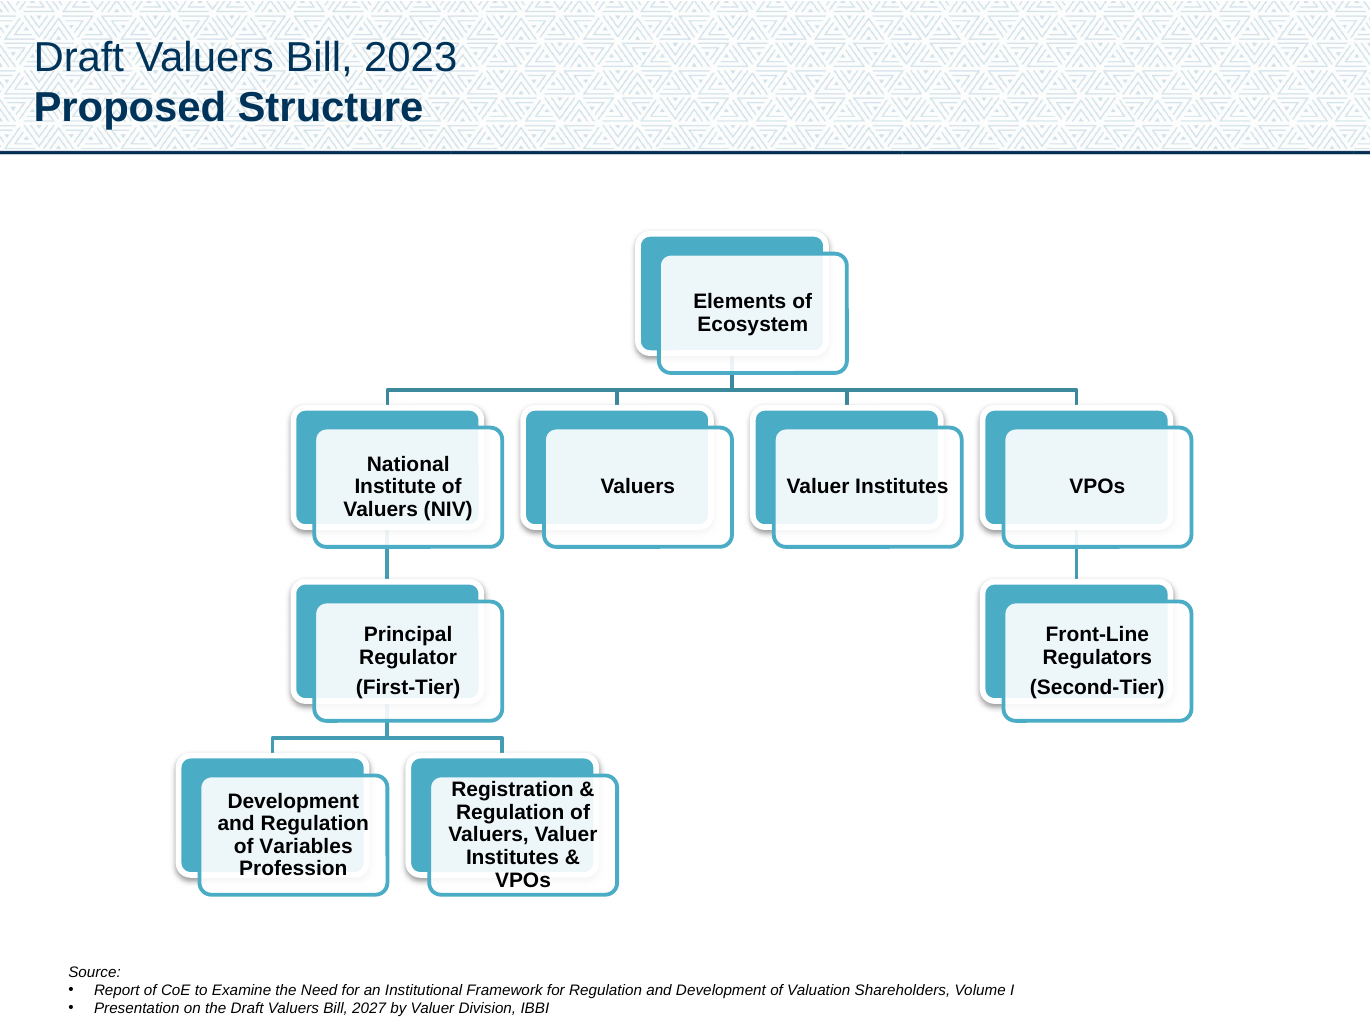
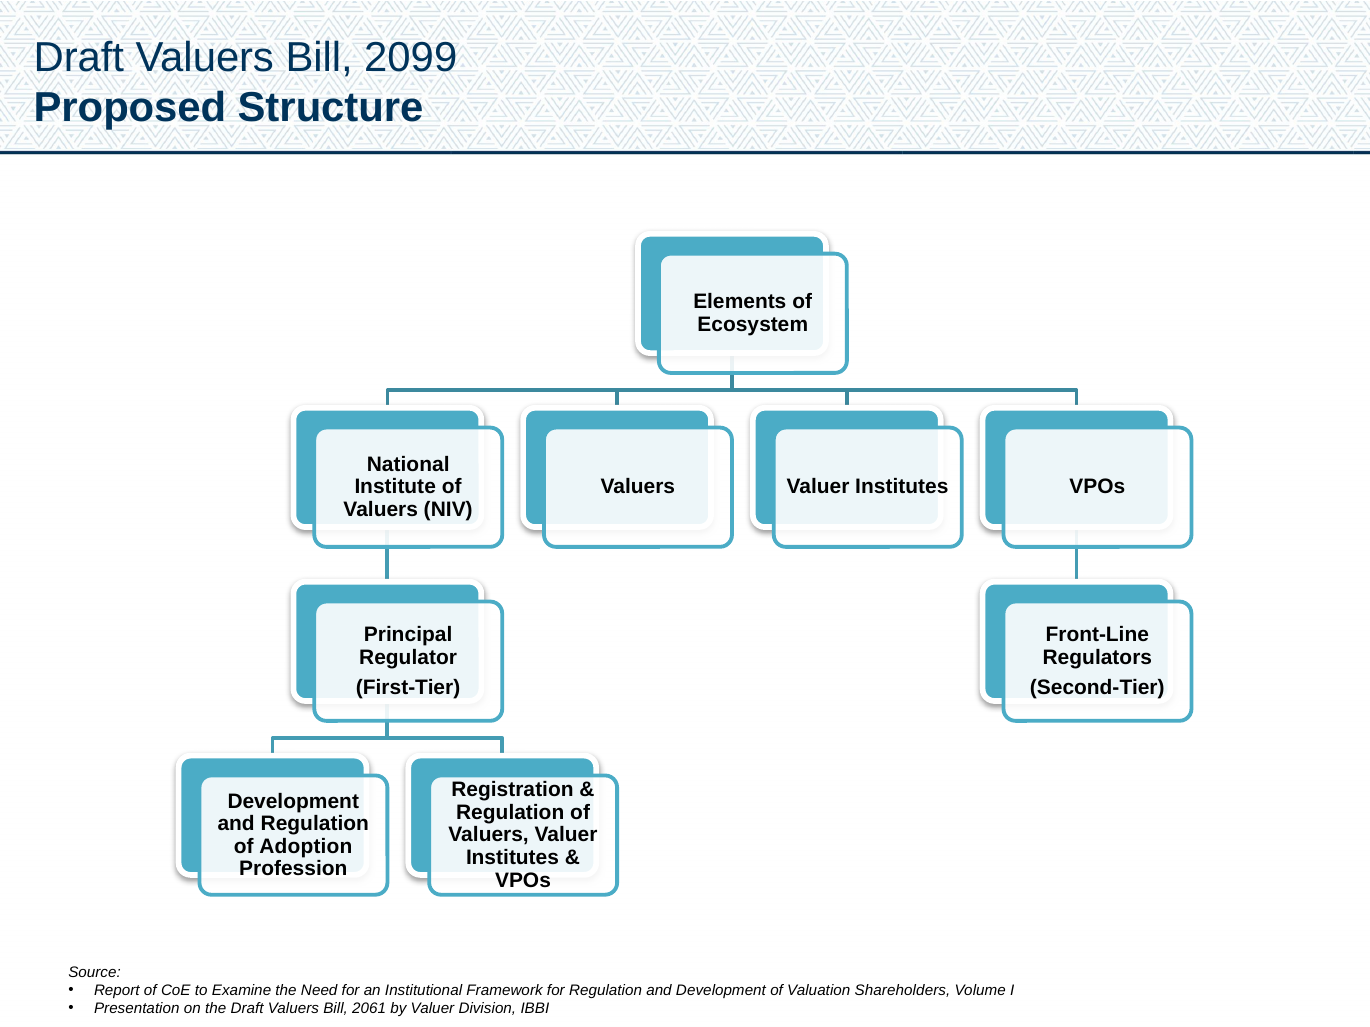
2023: 2023 -> 2099 (411, 58)
Variables: Variables -> Adoption (306, 847)
2027: 2027 -> 2061 (369, 1009)
